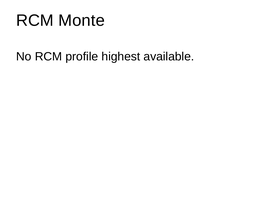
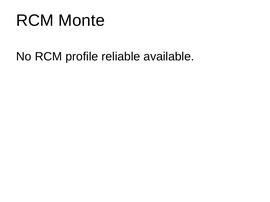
highest: highest -> reliable (121, 57)
